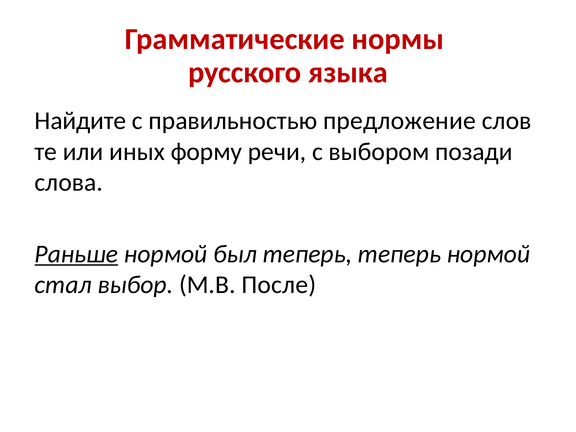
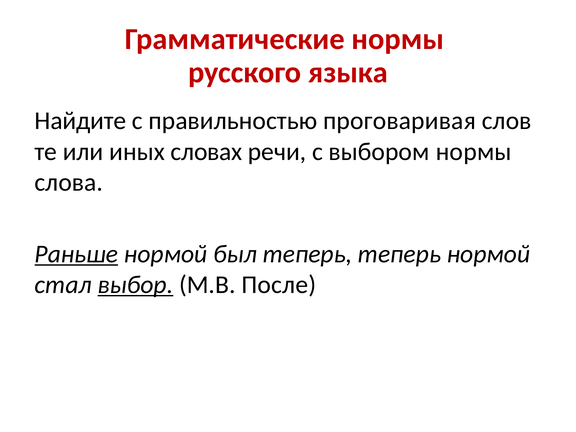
предложение: предложение -> проговаривая (399, 121)
форму: форму -> словах (207, 152)
выбором позади: позади -> нормы (474, 152)
выбор underline: none -> present (135, 285)
